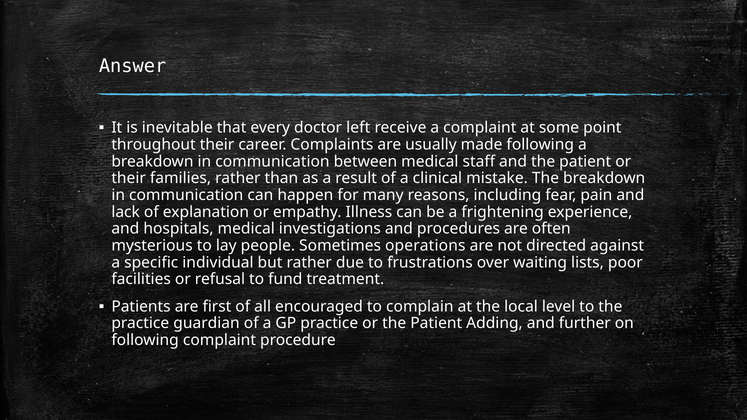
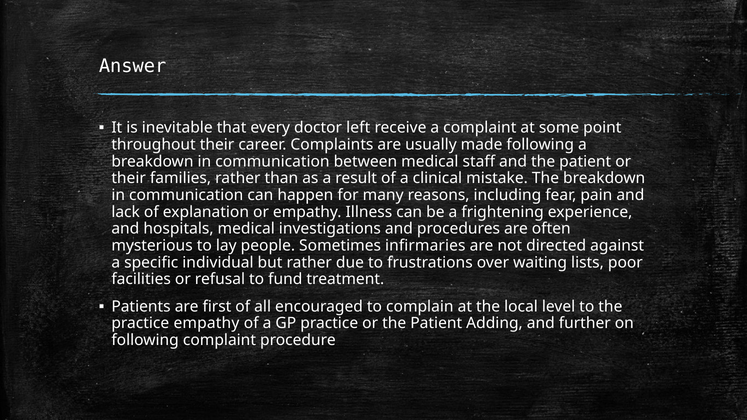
operations: operations -> inﬁrmaries (425, 246)
practice guardian: guardian -> empathy (206, 323)
